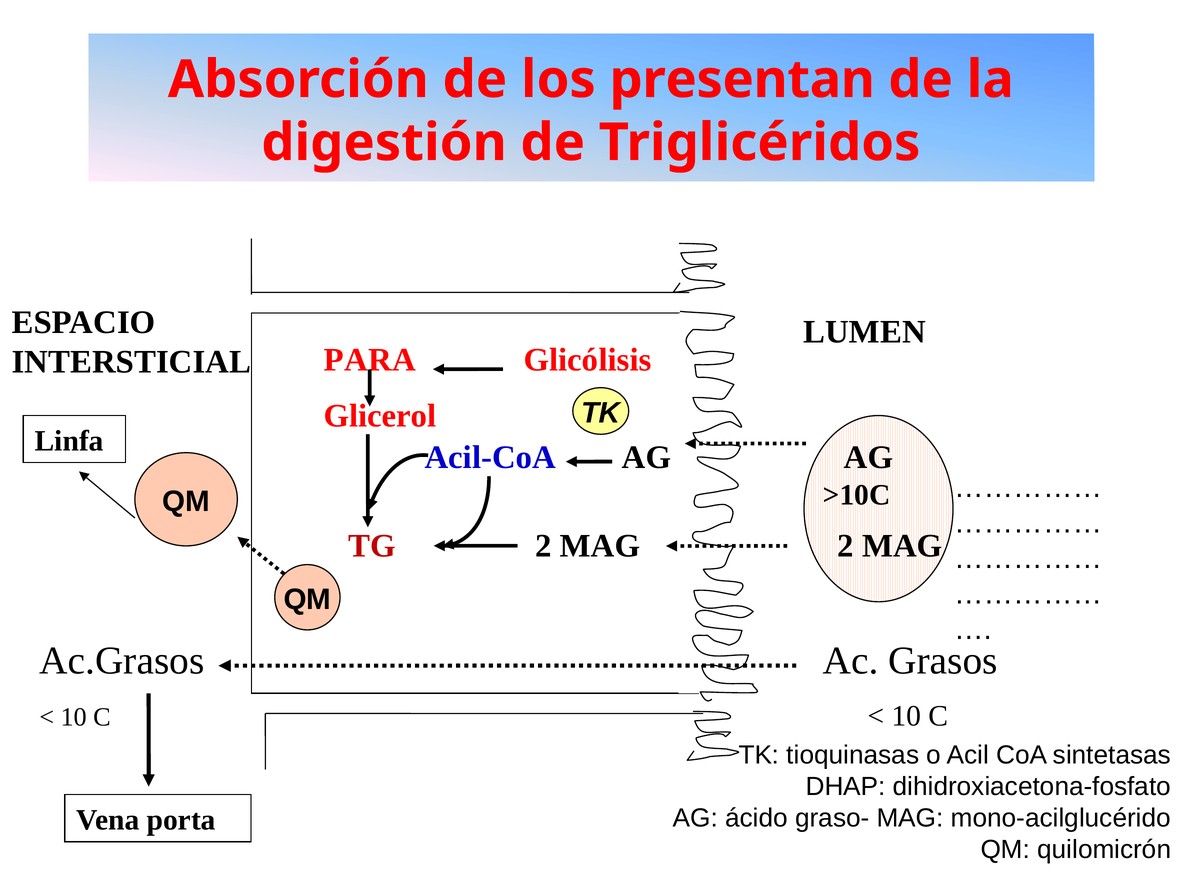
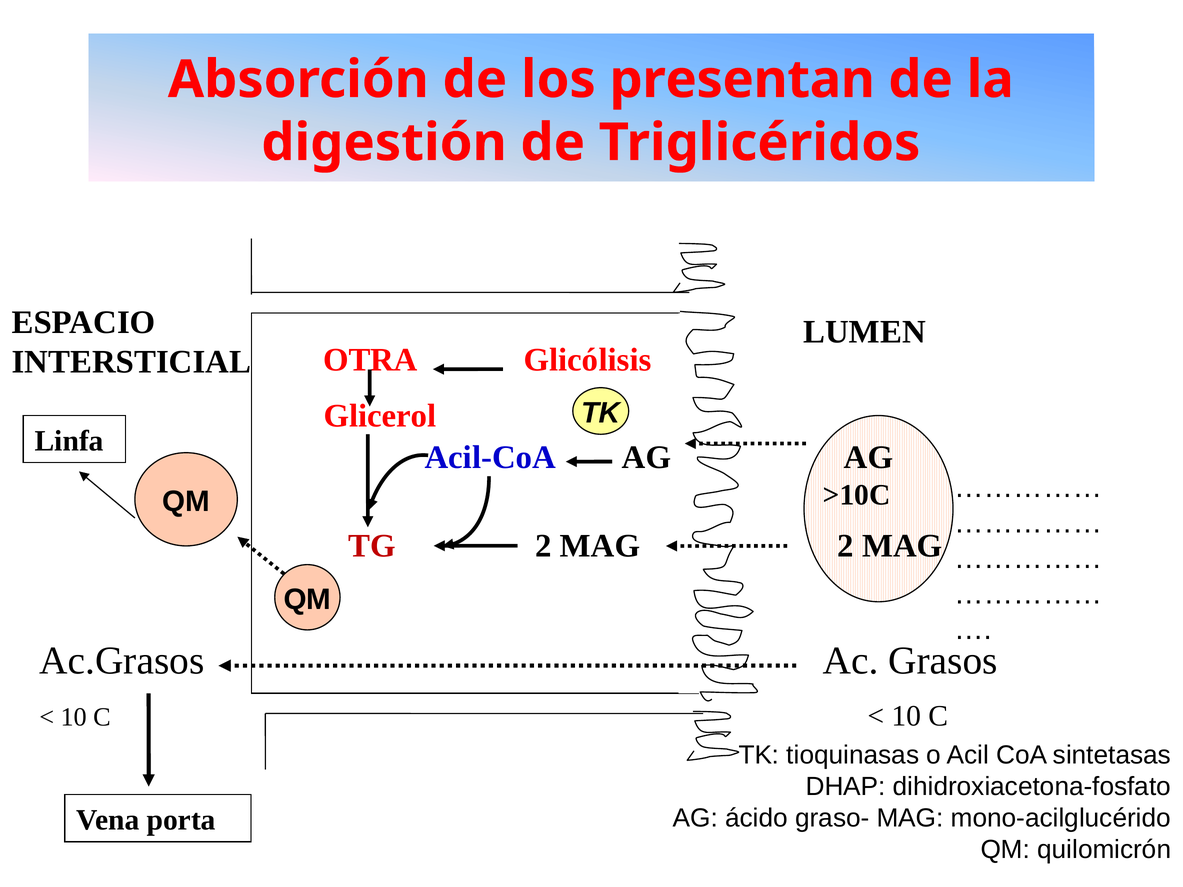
PARA: PARA -> OTRA (370, 360)
